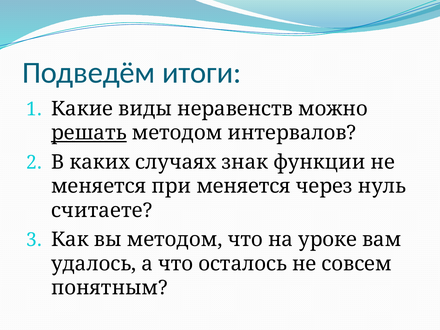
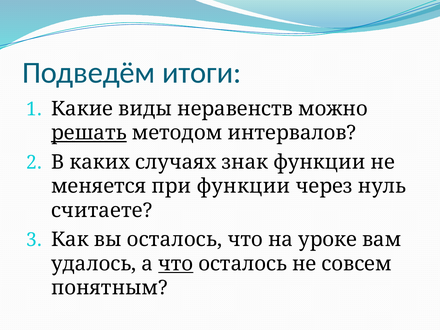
при меняется: меняется -> функции (243, 186)
вы методом: методом -> осталось (175, 240)
что underline: none -> present (176, 264)
